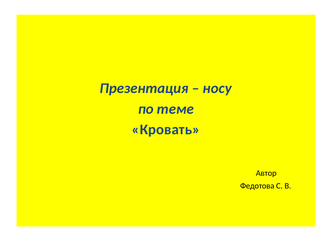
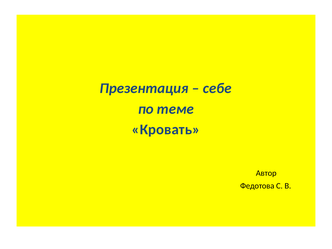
носу: носу -> себе (217, 88)
